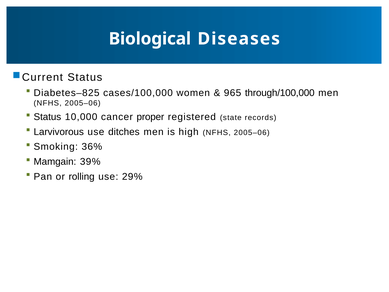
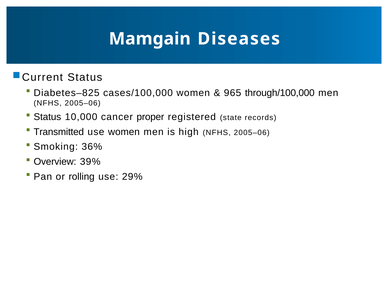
Biological: Biological -> Mamgain (150, 39)
Larvivorous: Larvivorous -> Transmitted (59, 132)
use ditches: ditches -> women (124, 132)
Mamgain: Mamgain -> Overview (55, 162)
